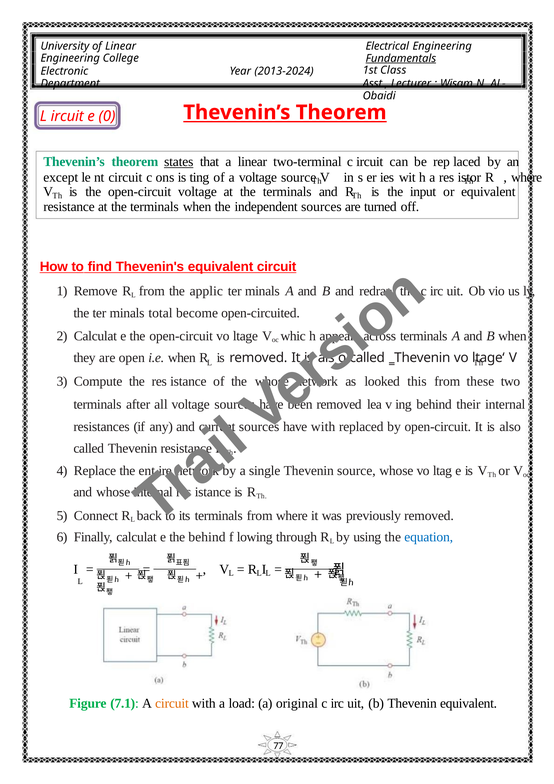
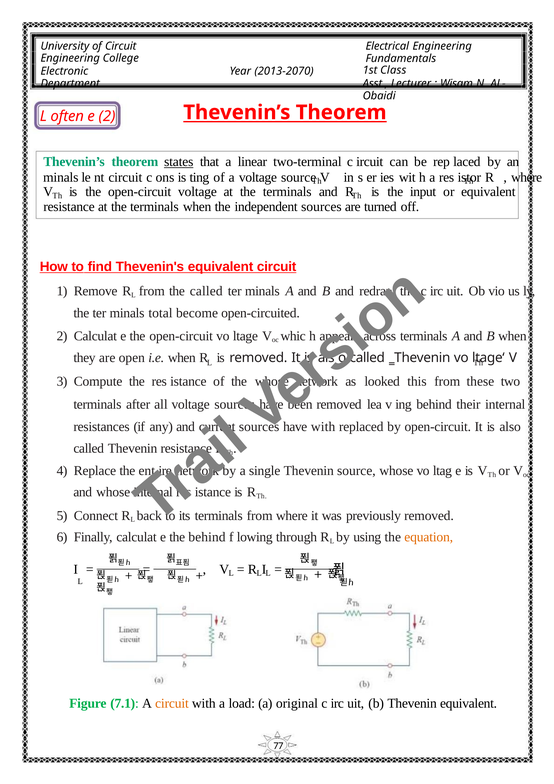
of Linear: Linear -> Circuit (121, 46)
Fundamentals underline: present -> none (401, 58)
2013-2024: 2013-2024 -> 2013-2070 (284, 71)
L ircuit: ircuit -> often (67, 116)
e 0: 0 -> 2 (107, 116)
except: except -> minals (61, 177)
the applic: applic -> called (206, 291)
equation colour: blue -> orange (429, 537)
